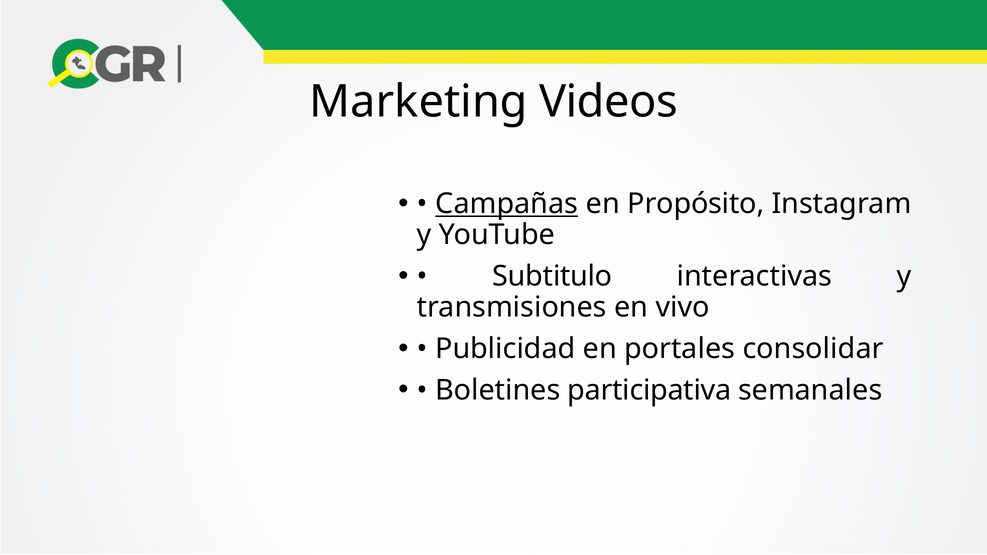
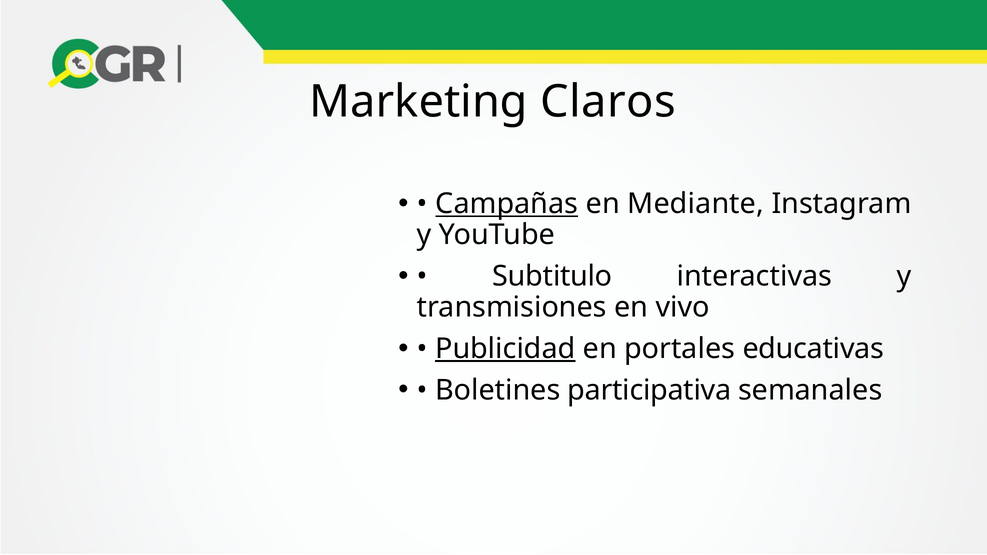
Videos: Videos -> Claros (608, 102)
Propósito: Propósito -> Mediante (696, 204)
Publicidad underline: none -> present (505, 349)
consolidar: consolidar -> educativas (813, 349)
